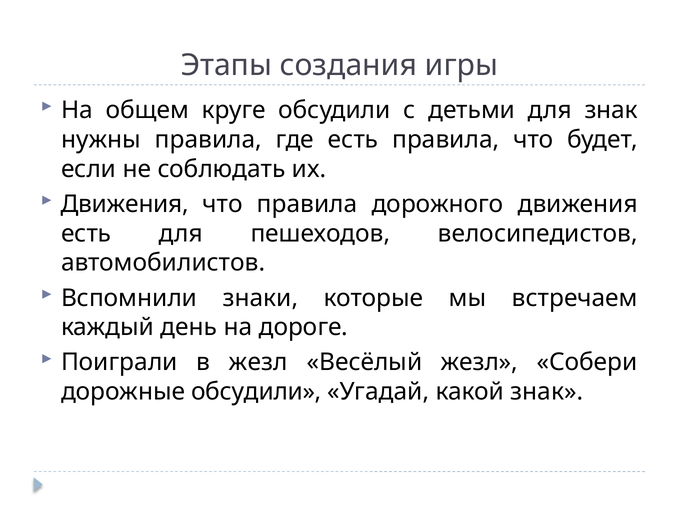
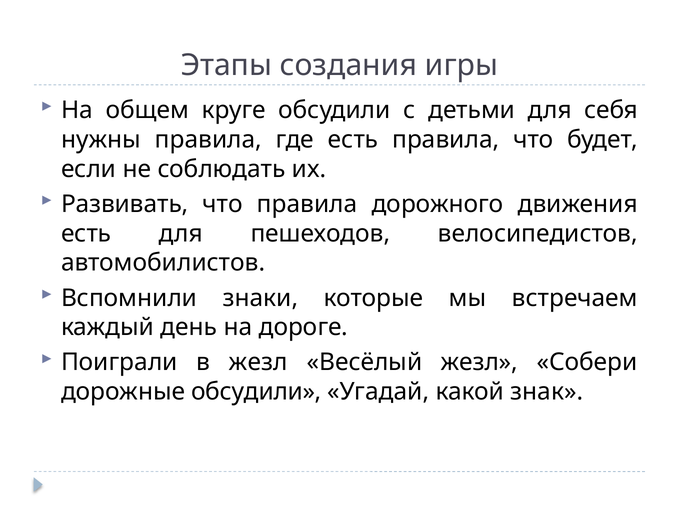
для знак: знак -> себя (611, 110)
Движения: Движения -> Развивать (125, 204)
